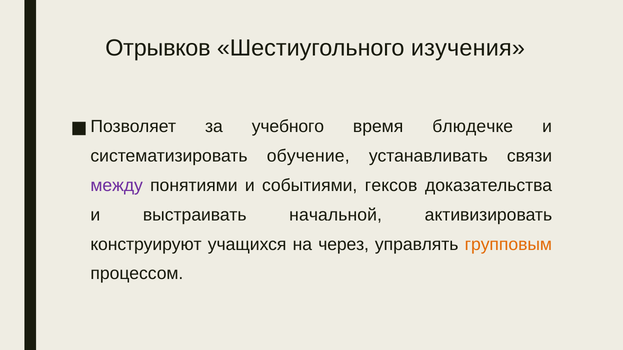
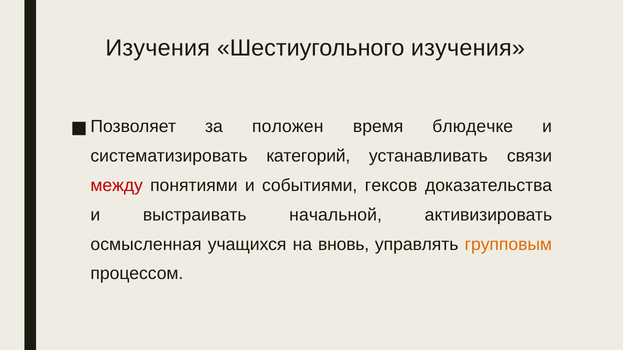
Отрывков: Отрывков -> Изучения (158, 48)
учебного: учебного -> положен (288, 127)
обучение: обучение -> категорий (308, 156)
между colour: purple -> red (117, 186)
конструируют: конструируют -> осмысленная (146, 245)
через: через -> вновь (344, 245)
